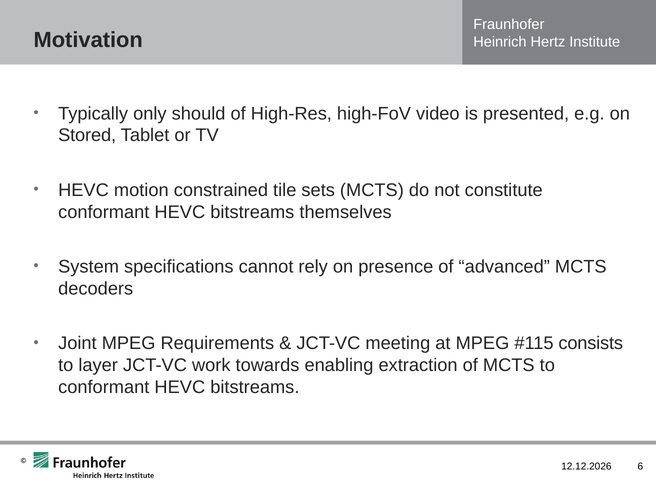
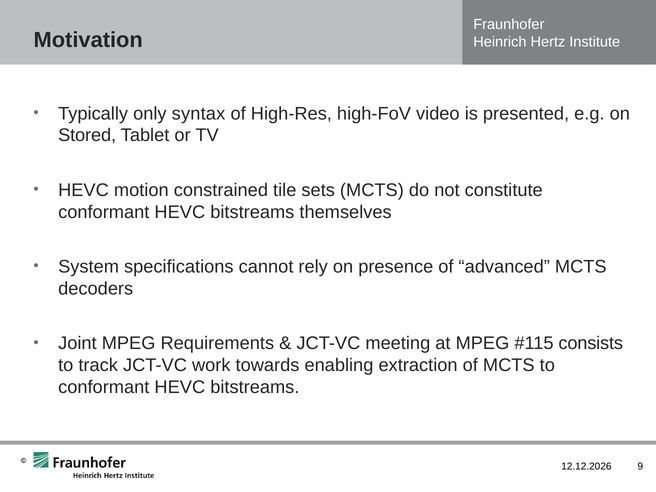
should: should -> syntax (199, 114)
layer: layer -> track (98, 365)
6: 6 -> 9 (640, 466)
